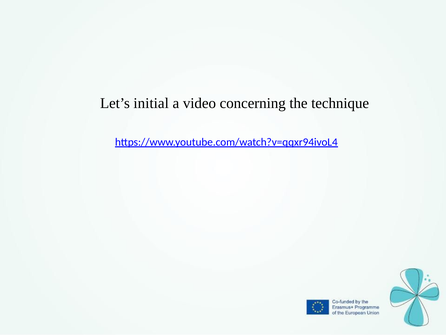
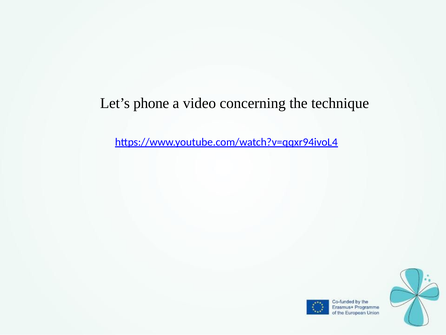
initial: initial -> phone (151, 103)
